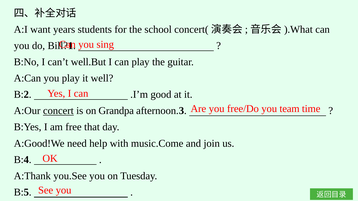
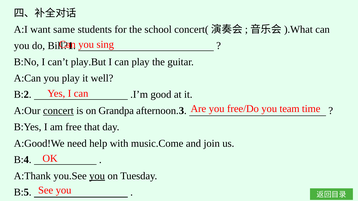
years: years -> same (64, 30)
well.But: well.But -> play.But (88, 62)
you underline: none -> present (97, 176)
